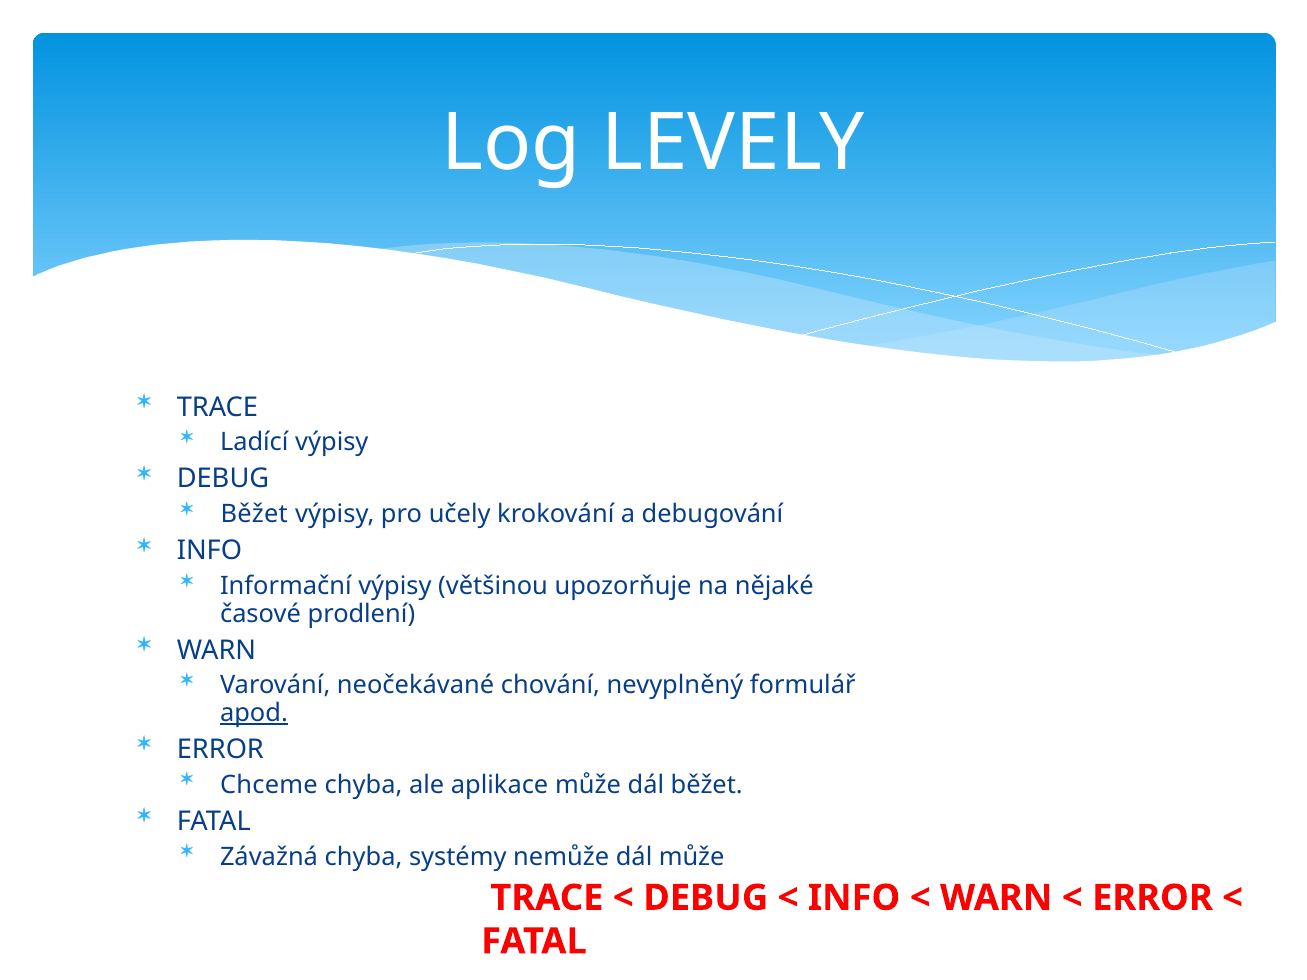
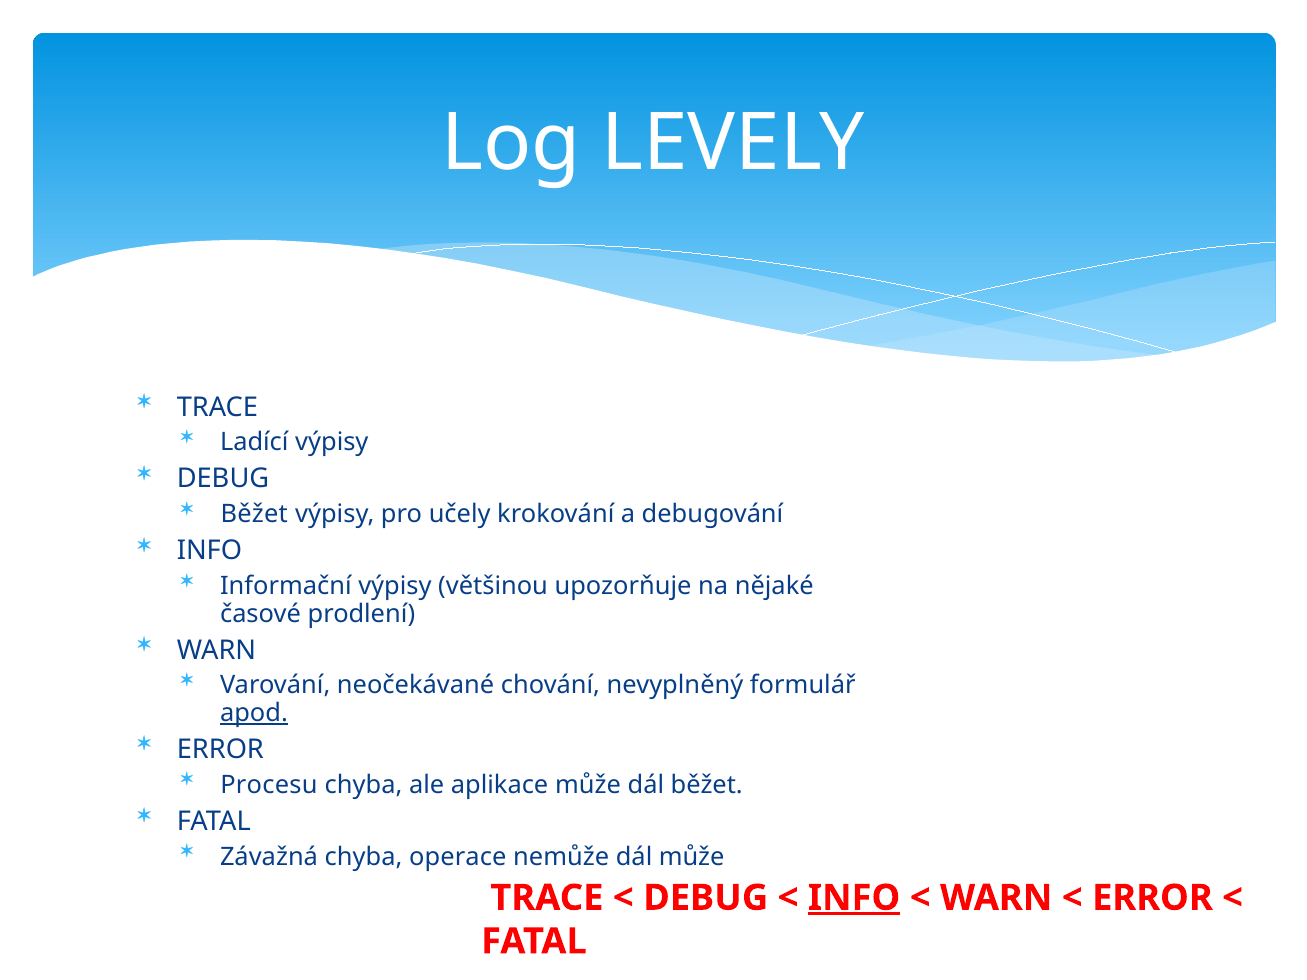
Chceme: Chceme -> Procesu (269, 785)
systémy: systémy -> operace (458, 857)
INFO underline: none -> present (854, 898)
